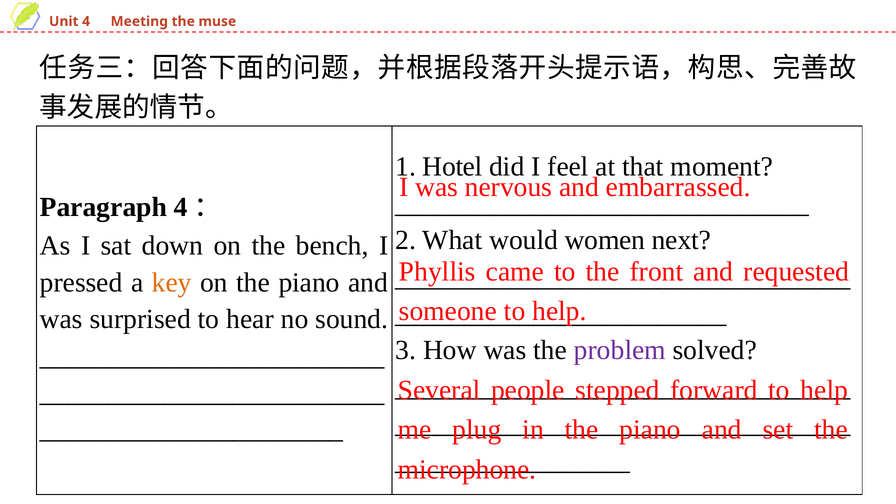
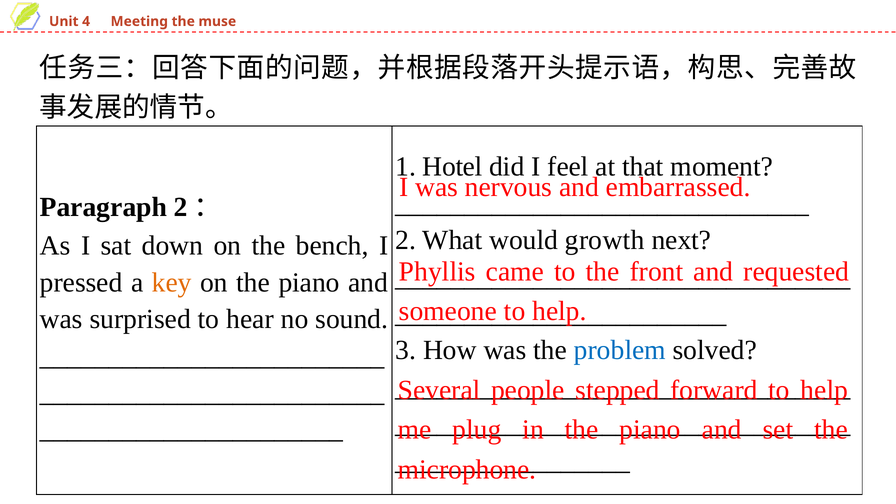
Paragraph 4: 4 -> 2 (181, 207)
women: women -> growth (605, 240)
problem colour: purple -> blue (620, 350)
